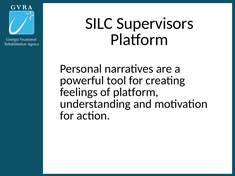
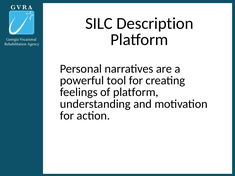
Supervisors: Supervisors -> Description (155, 23)
